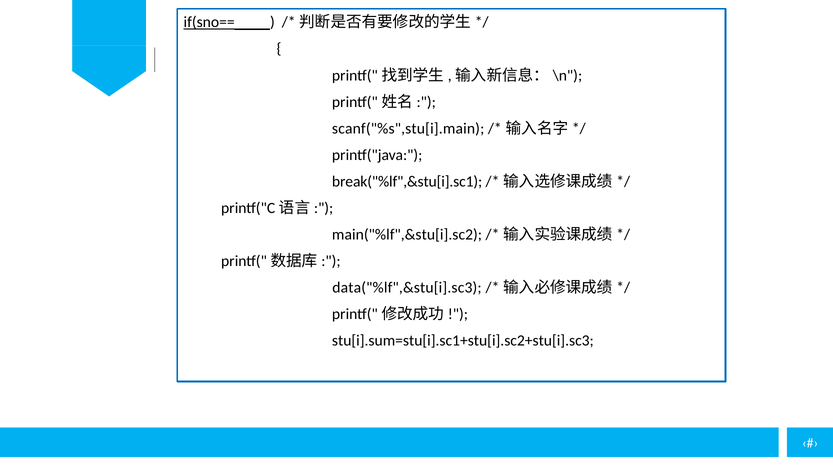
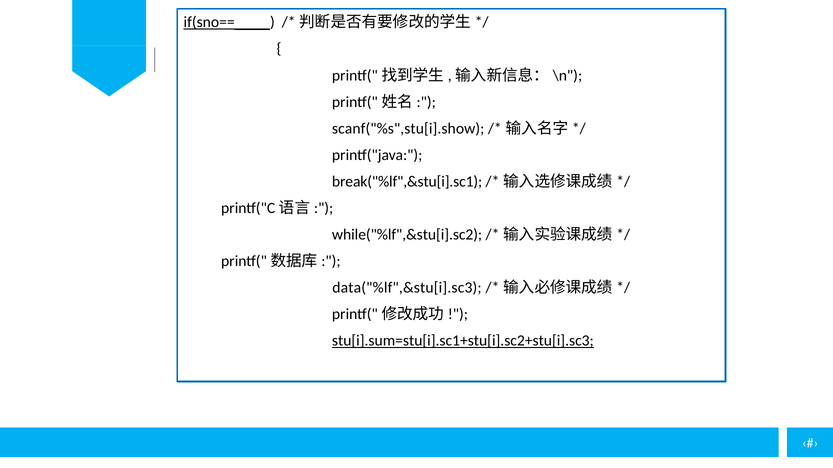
scanf("%s",stu[i].main: scanf("%s",stu[i].main -> scanf("%s",stu[i].show (408, 129)
main("%lf",&stu[i].sc2: main("%lf",&stu[i].sc2 -> while("%lf",&stu[i].sc2 (407, 235)
stu[i].sum=stu[i].sc1+stu[i].sc2+stu[i].sc3 underline: none -> present (463, 341)
